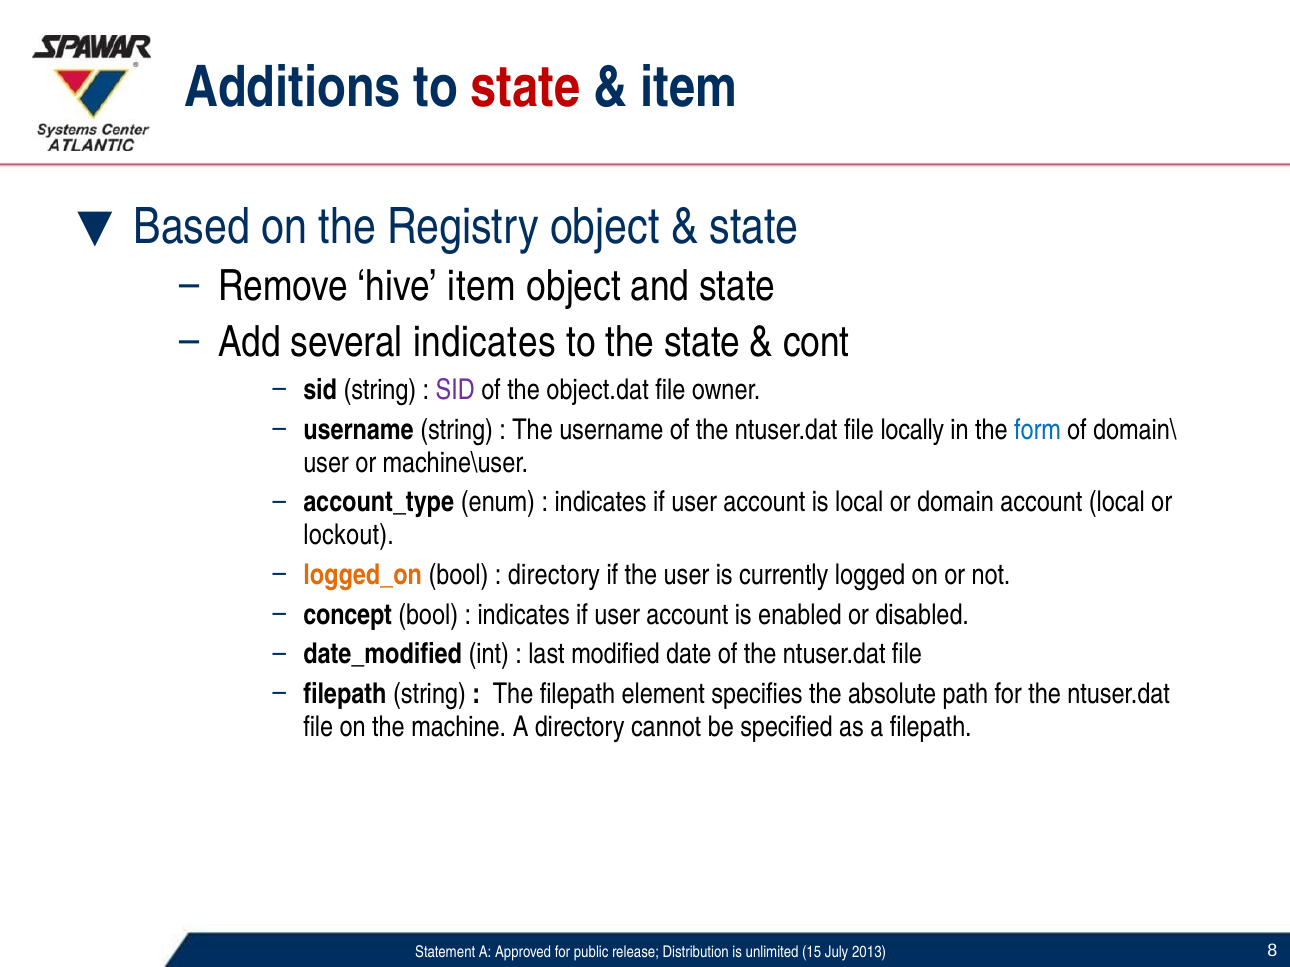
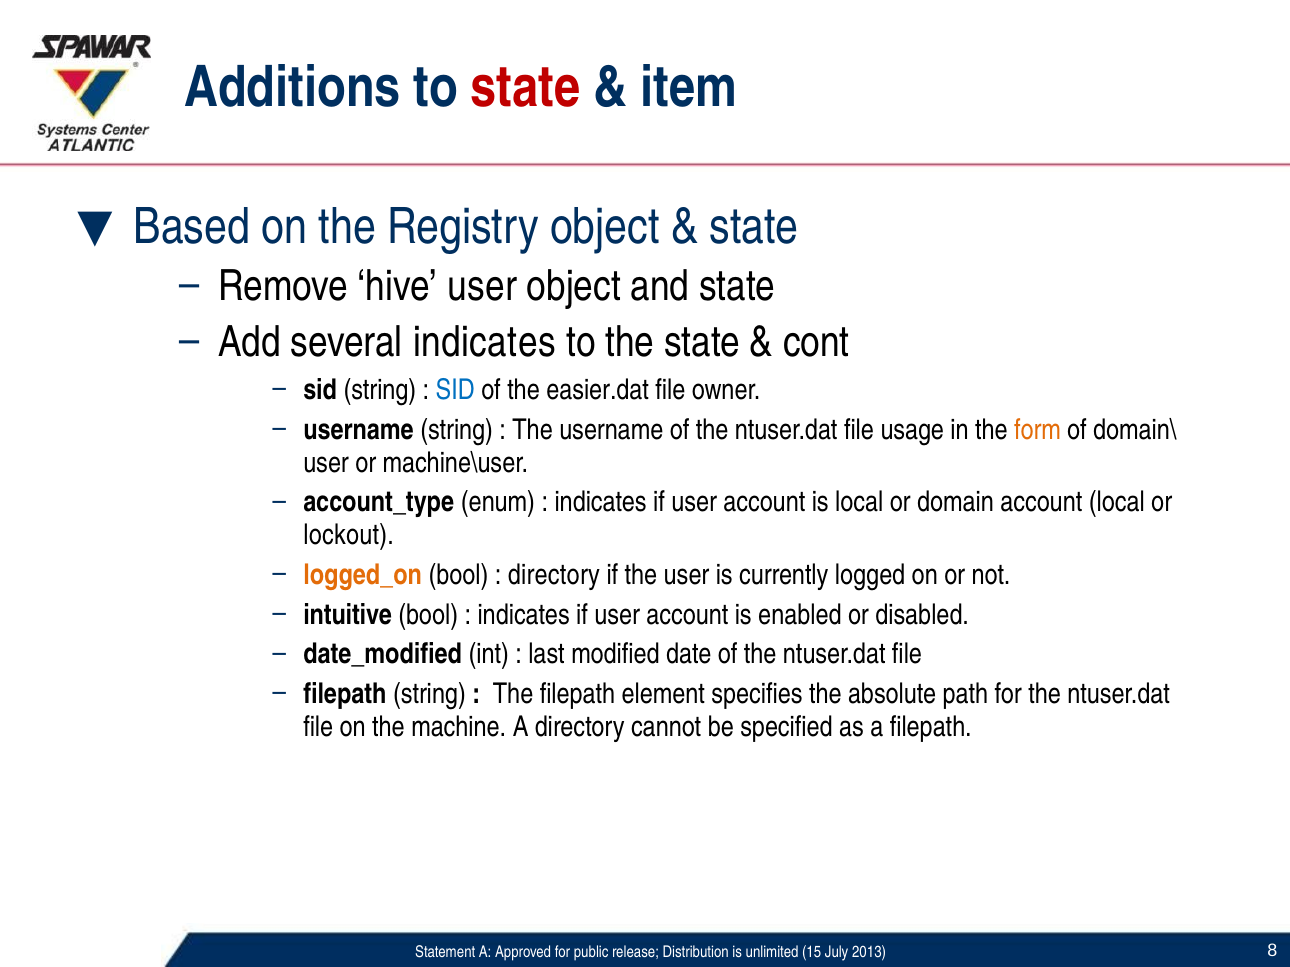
hive item: item -> user (482, 286)
SID colour: purple -> blue (455, 390)
object.dat: object.dat -> easier.dat (598, 390)
locally: locally -> usage (912, 430)
form colour: blue -> orange (1038, 430)
concept: concept -> intuitive (348, 615)
